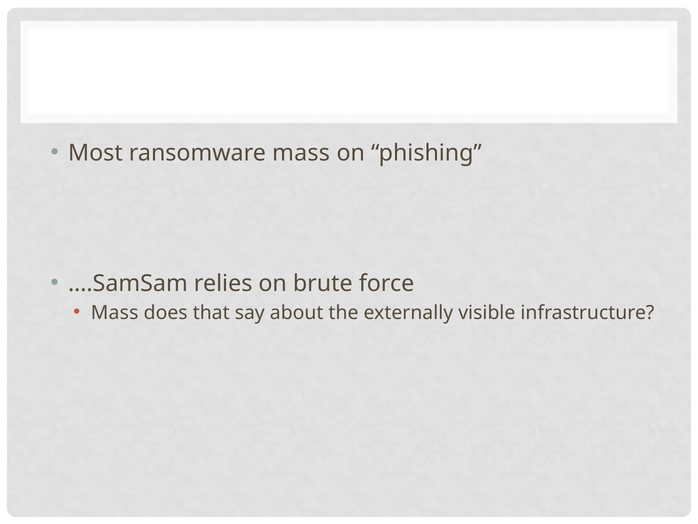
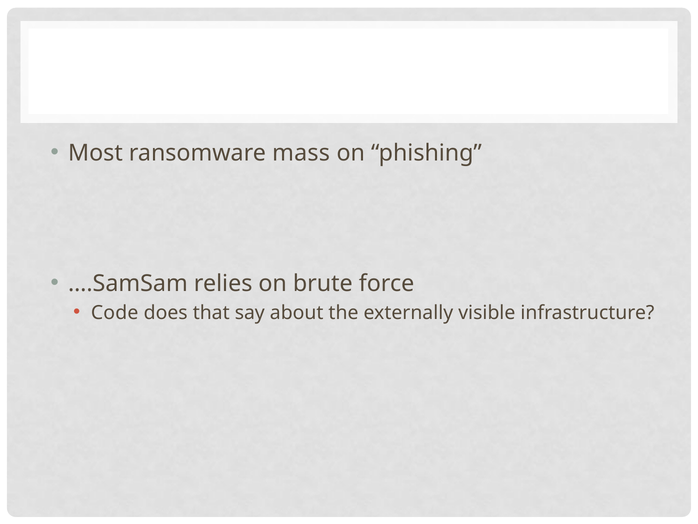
Mass: Mass -> Code (115, 312)
